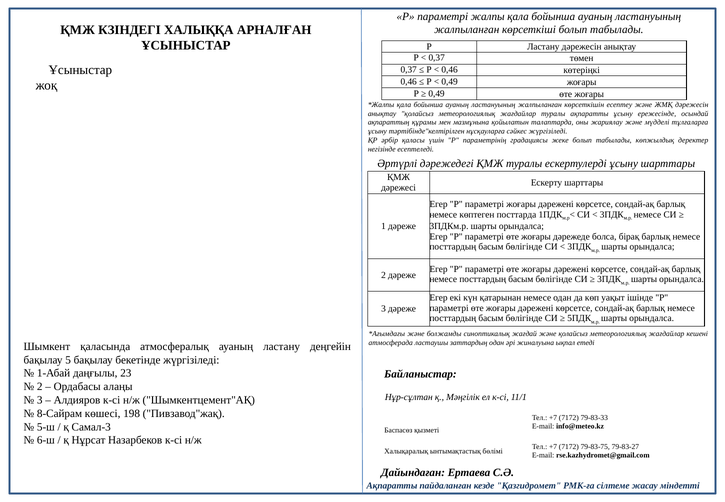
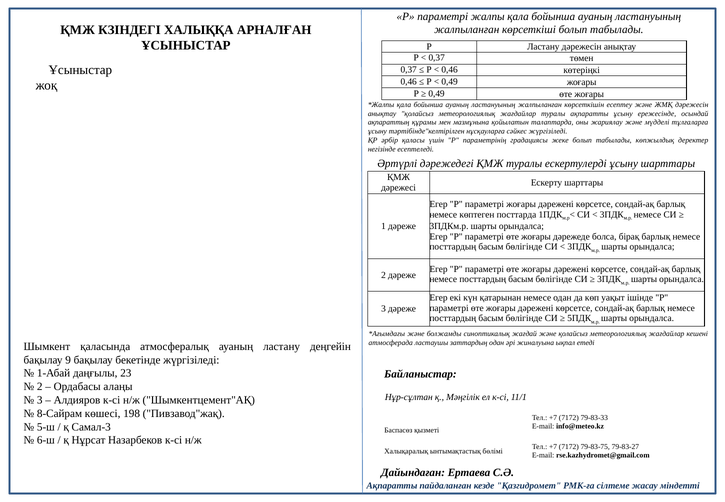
5: 5 -> 9 (68, 360)
